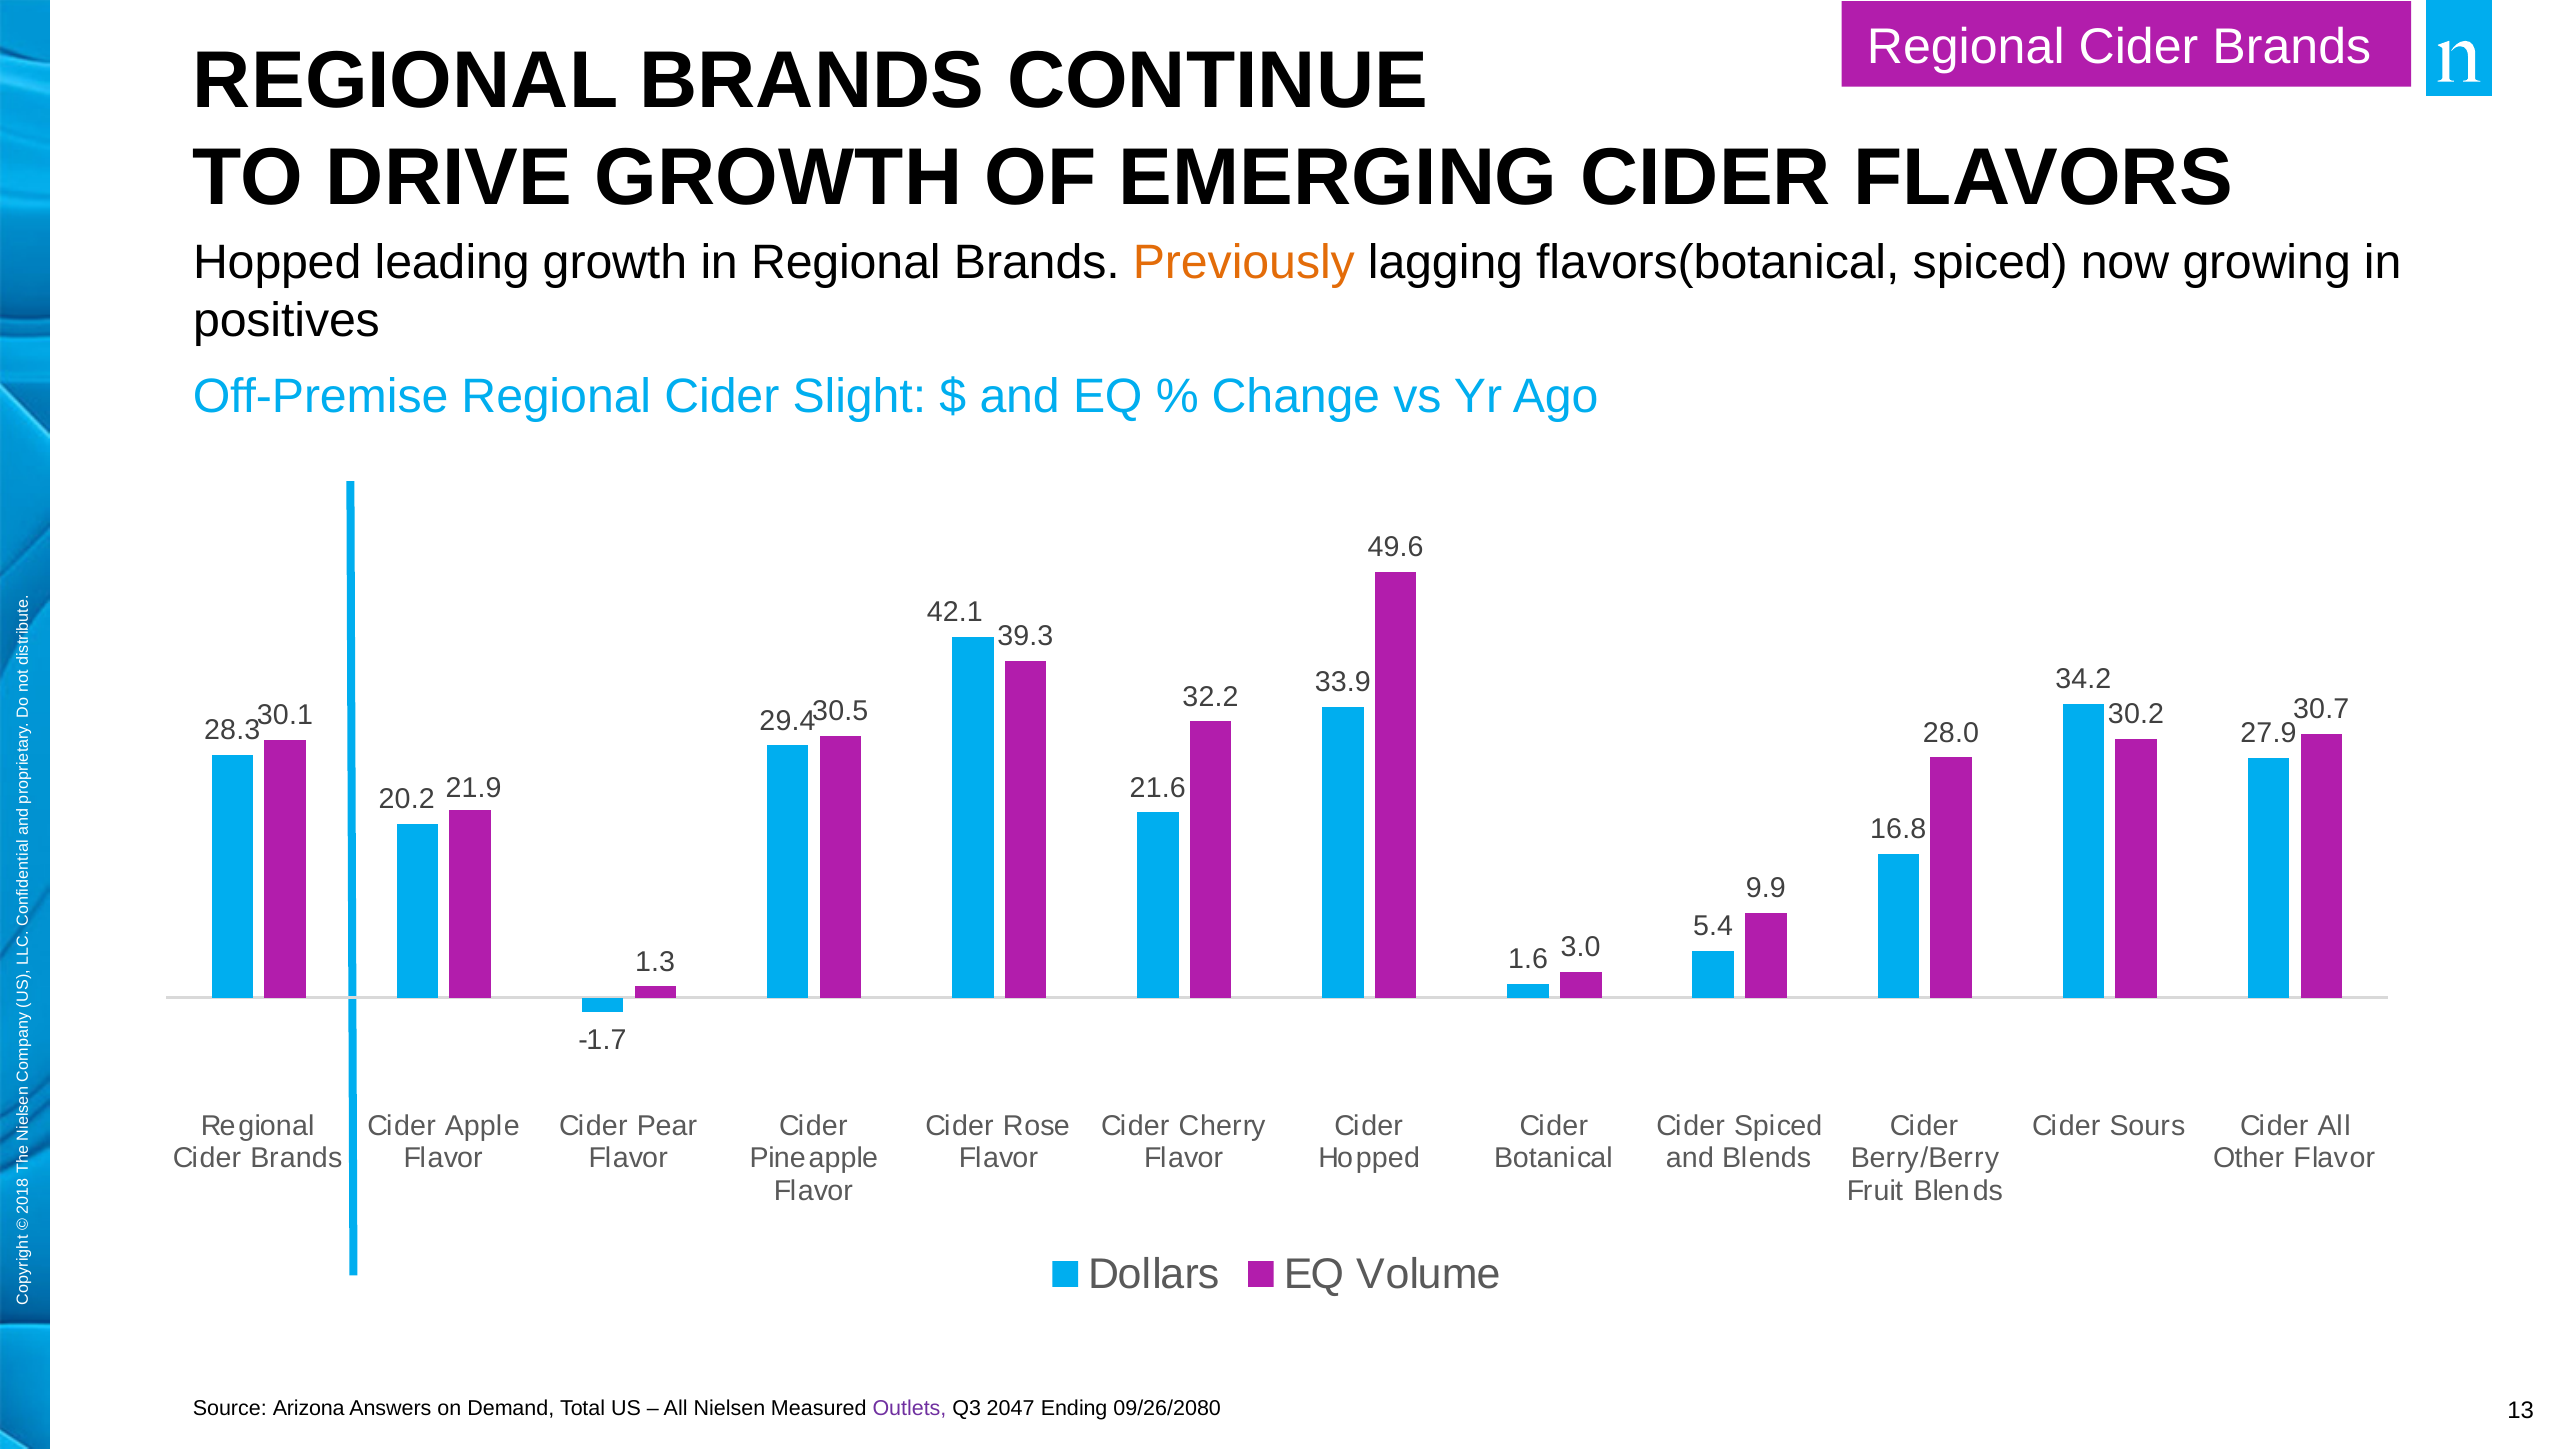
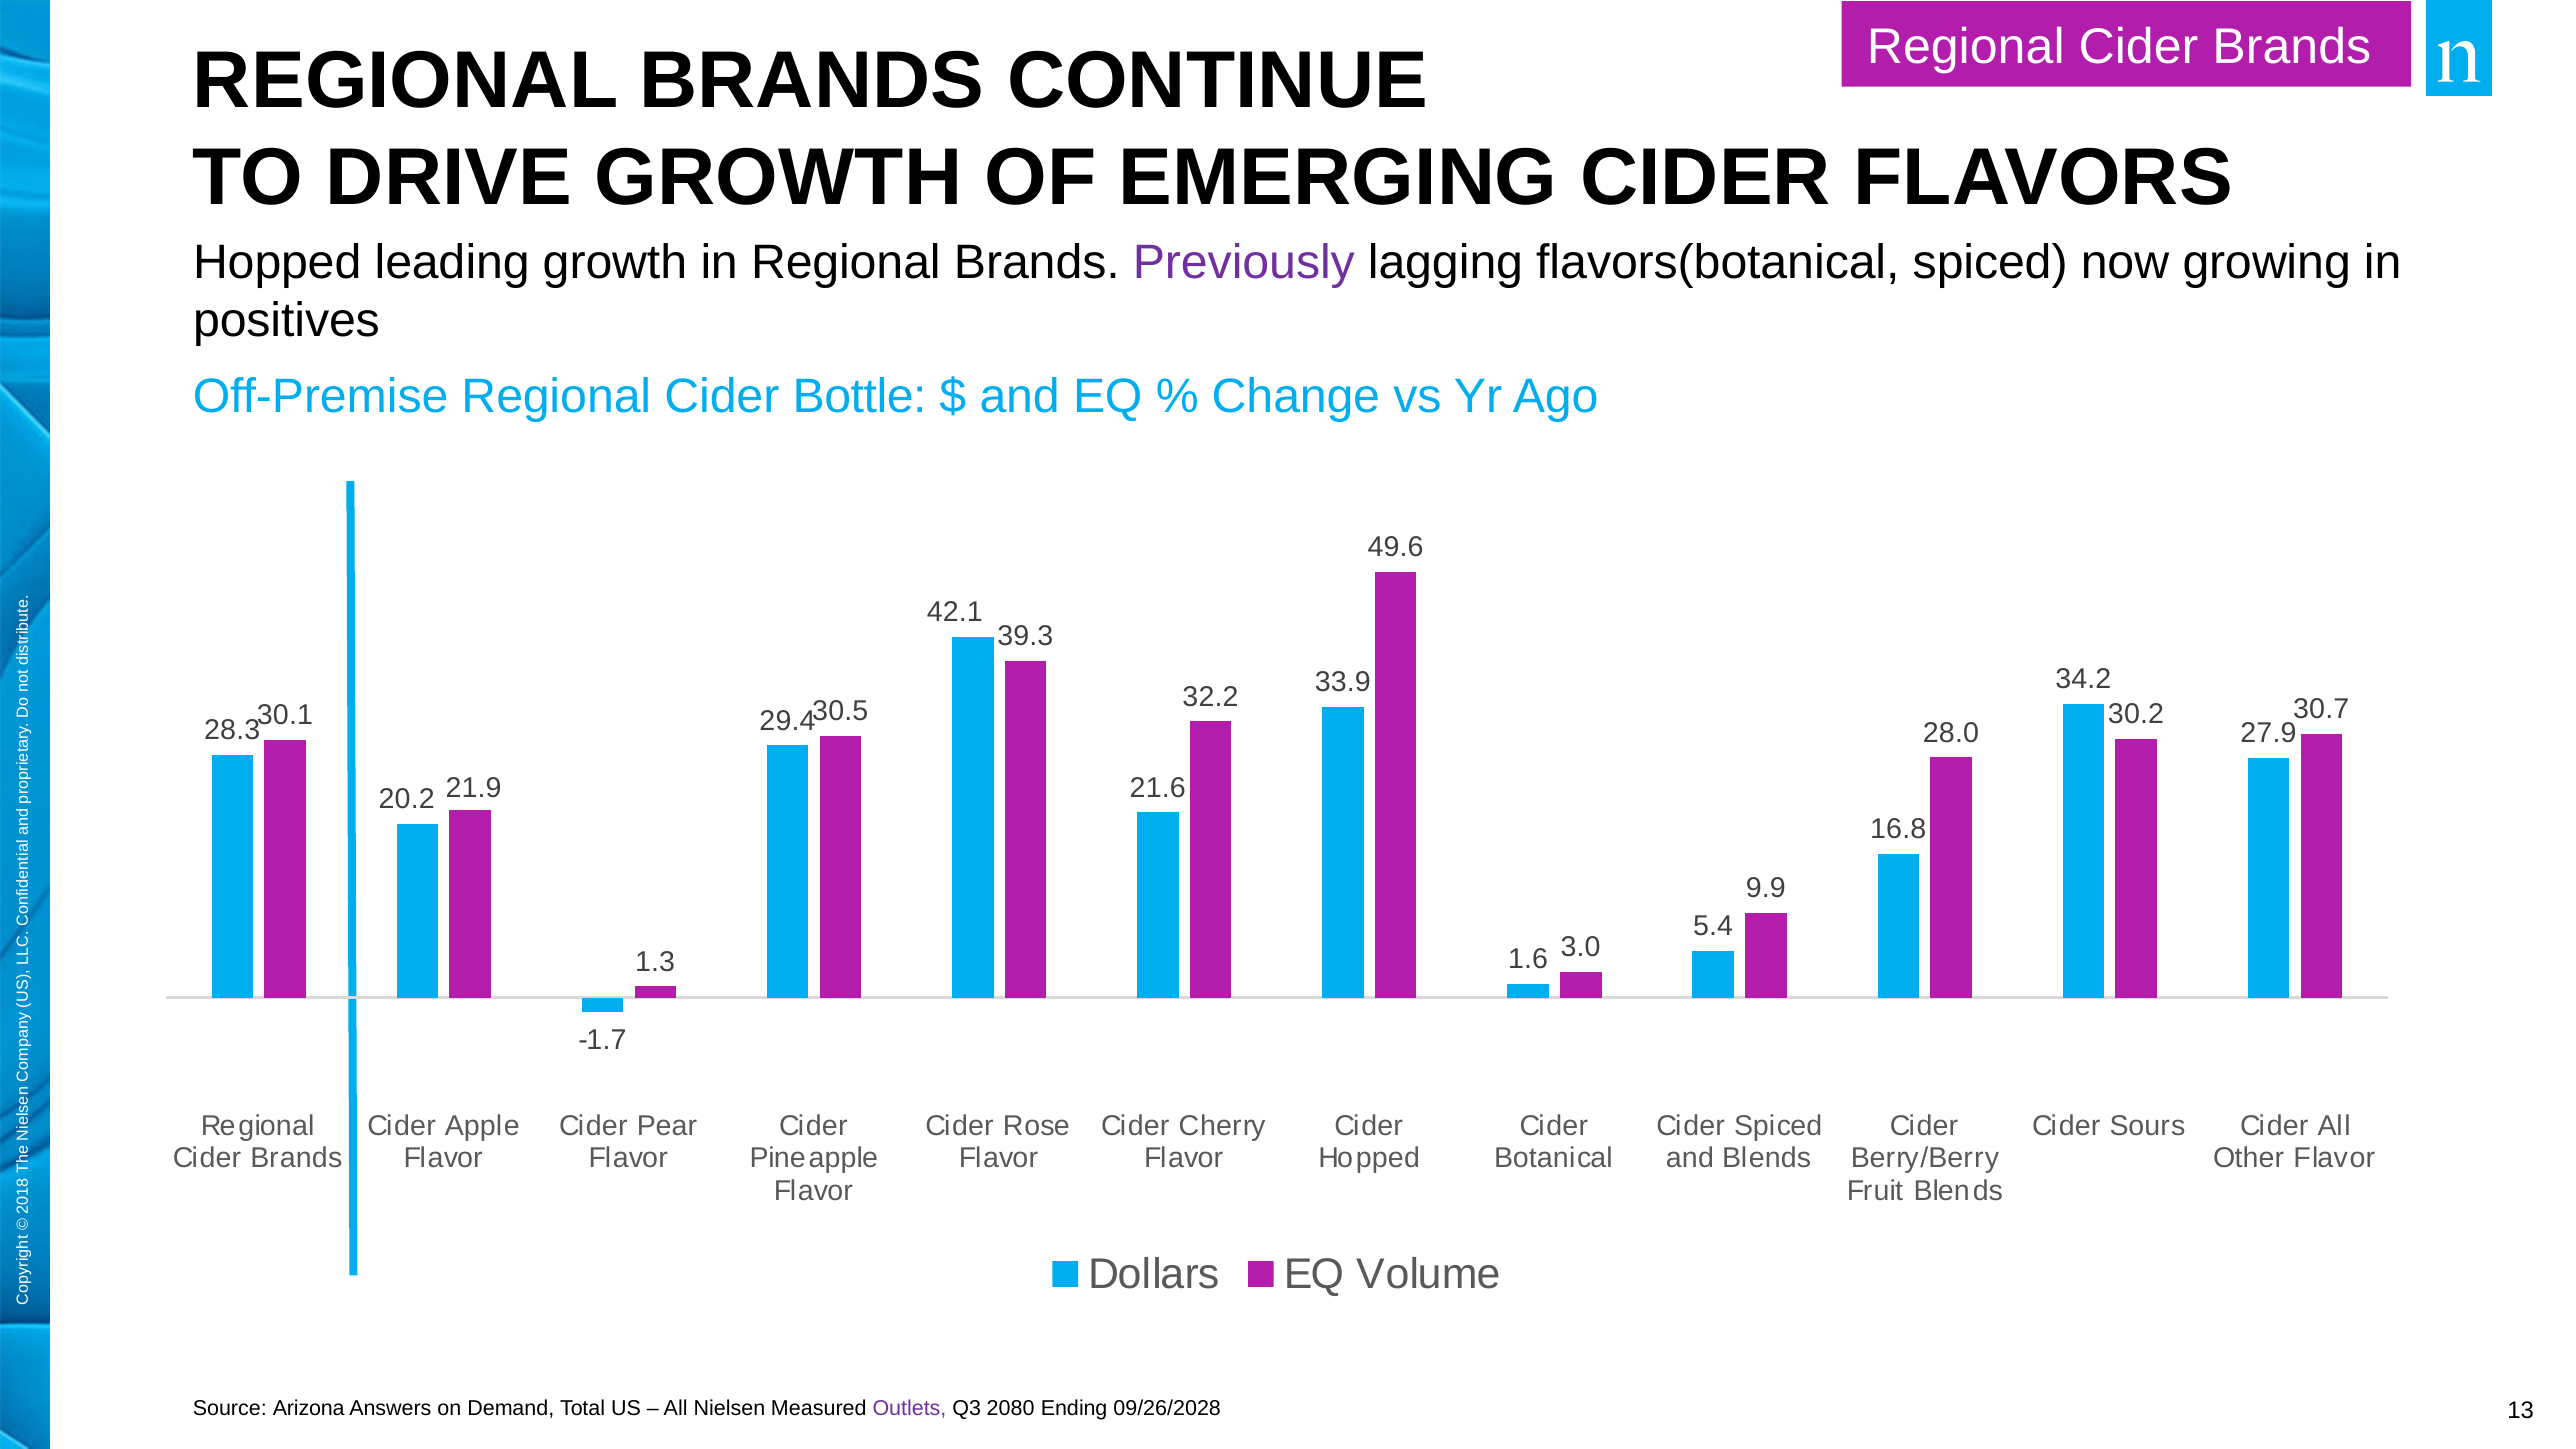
Previously colour: orange -> purple (1244, 263)
Slight: Slight -> Bottle (860, 396)
2047: 2047 -> 2080 (1011, 1408)
09/26/2080: 09/26/2080 -> 09/26/2028 (1167, 1408)
